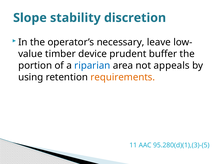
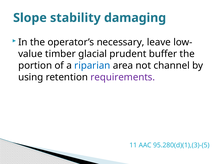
discretion: discretion -> damaging (135, 18)
device: device -> glacial (93, 54)
appeals: appeals -> channel (172, 66)
requirements colour: orange -> purple (123, 77)
